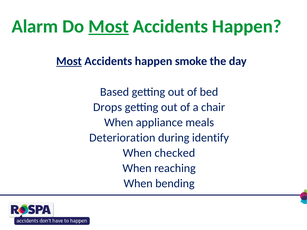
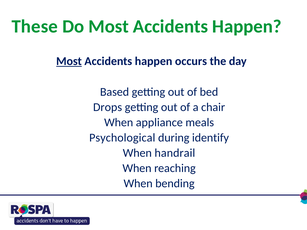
Alarm: Alarm -> These (35, 26)
Most underline: present -> none (109, 26)
smoke: smoke -> occurs (191, 61)
Deterioration: Deterioration -> Psychological (122, 138)
checked: checked -> handrail (175, 153)
